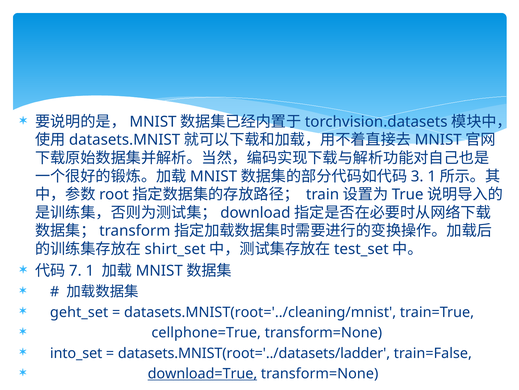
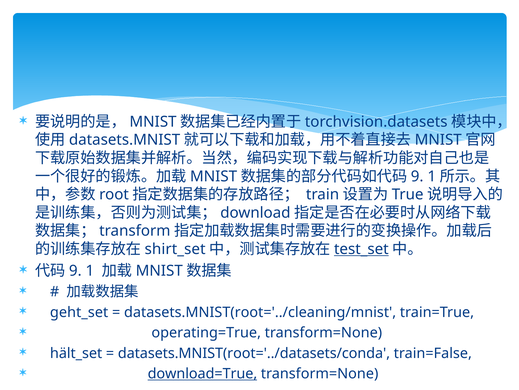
3: 3 -> 9 (417, 176)
test_set underline: none -> present (361, 249)
7: 7 -> 9 (75, 270)
cellphone=True: cellphone=True -> operating=True (206, 332)
into_set: into_set -> hält_set (76, 353)
datasets.MNIST(root='../datasets/ladder: datasets.MNIST(root='../datasets/ladder -> datasets.MNIST(root='../datasets/conda (254, 353)
